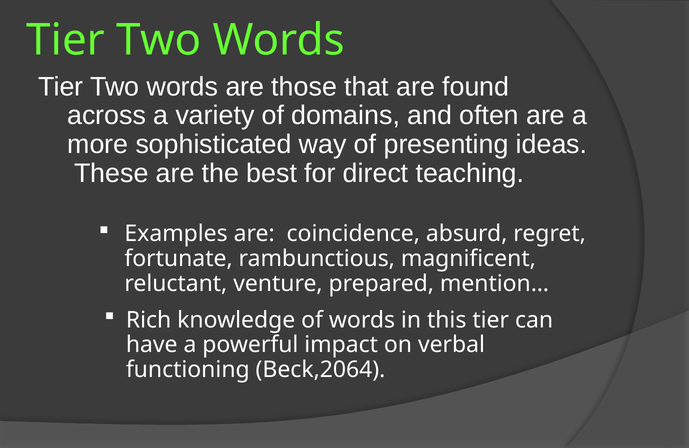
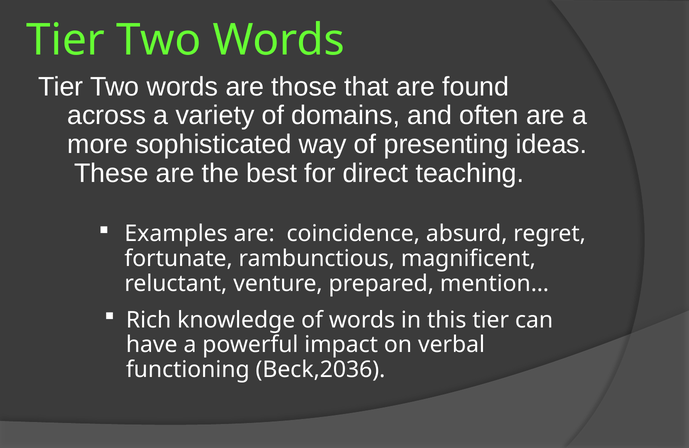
Beck,2064: Beck,2064 -> Beck,2036 (320, 370)
